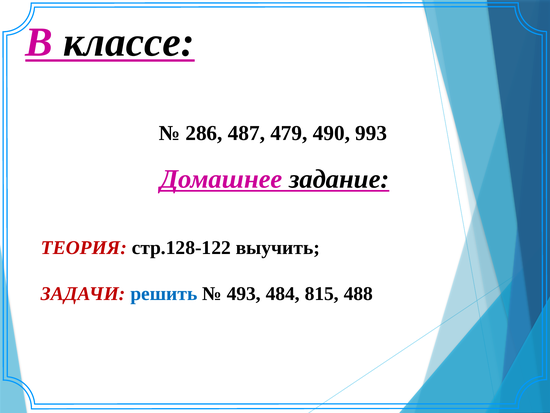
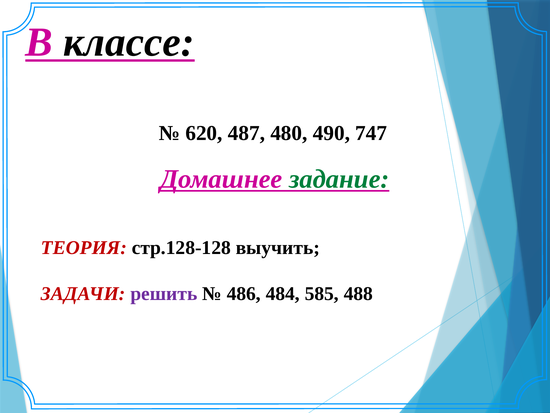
286: 286 -> 620 (204, 133)
479: 479 -> 480 (289, 133)
993: 993 -> 747 (371, 133)
задание colour: black -> green (339, 179)
стр.128-122: стр.128-122 -> стр.128-128 (181, 247)
решить colour: blue -> purple (164, 293)
493: 493 -> 486 (244, 293)
815: 815 -> 585 (322, 293)
